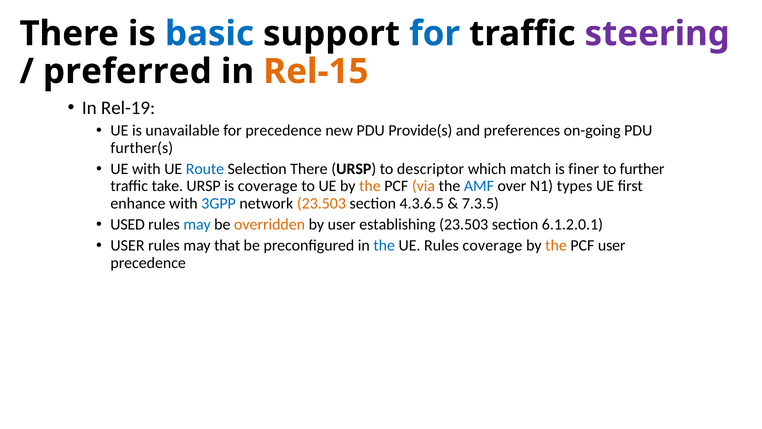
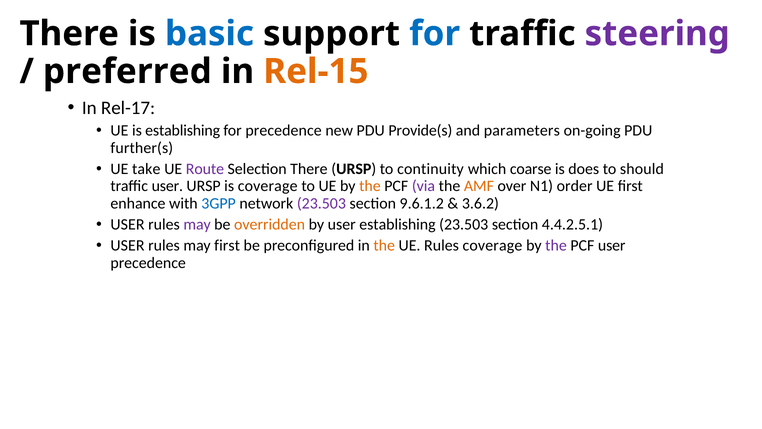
Rel-19: Rel-19 -> Rel-17 (128, 108)
is unavailable: unavailable -> establishing (183, 131)
preferences: preferences -> parameters (522, 131)
UE with: with -> take (146, 169)
Route colour: blue -> purple (205, 169)
descriptor: descriptor -> continuity (430, 169)
match: match -> coarse (531, 169)
finer: finer -> does (584, 169)
further: further -> should (642, 169)
traffic take: take -> user (167, 186)
via colour: orange -> purple (423, 186)
AMF colour: blue -> orange (479, 186)
types: types -> order (575, 186)
23.503 colour: orange -> purple (321, 203)
4.3.6.5: 4.3.6.5 -> 9.6.1.2 (422, 203)
7.3.5: 7.3.5 -> 3.6.2 (480, 203)
USED: USED -> USER (128, 224)
may colour: blue -> purple (197, 224)
6.1.2.0.1: 6.1.2.0.1 -> 4.4.2.5.1 (572, 224)
may that: that -> first (227, 245)
the colour: blue -> orange (384, 245)
the colour: orange -> purple (556, 245)
